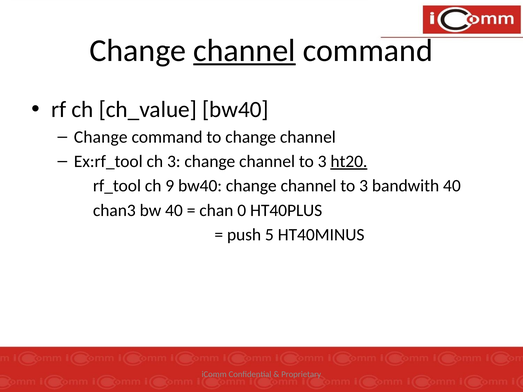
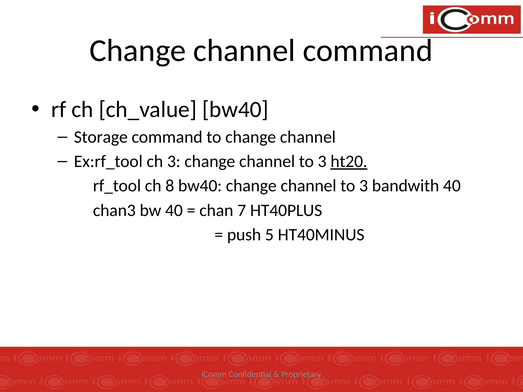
channel underline: present -> none (244, 51)
Change: Change -> Storage (101, 137)
9: 9 -> 8 (170, 186)
0: 0 -> 7 (242, 210)
